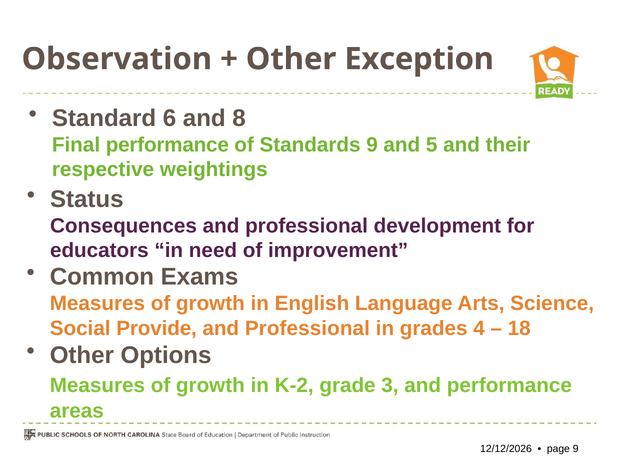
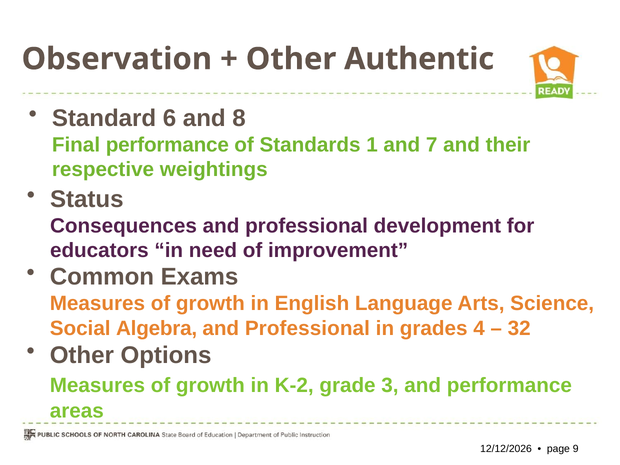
Exception: Exception -> Authentic (419, 59)
Standards 9: 9 -> 1 (372, 145)
5: 5 -> 7 (432, 145)
Provide: Provide -> Algebra (157, 328)
18: 18 -> 32 (519, 328)
